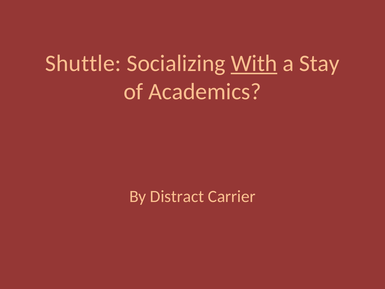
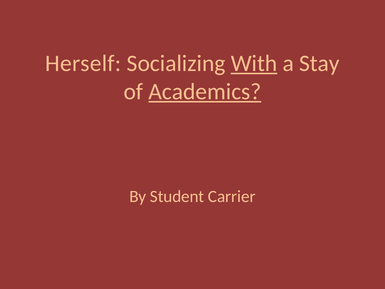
Shuttle: Shuttle -> Herself (83, 63)
Academics underline: none -> present (205, 92)
Distract: Distract -> Student (177, 196)
